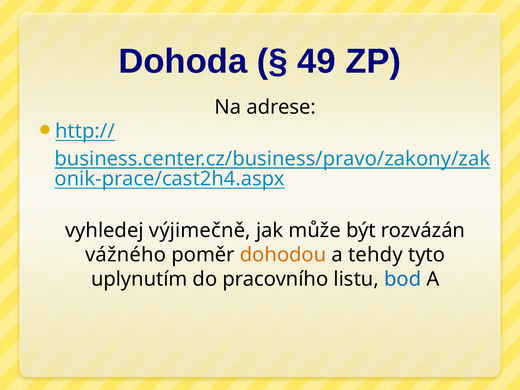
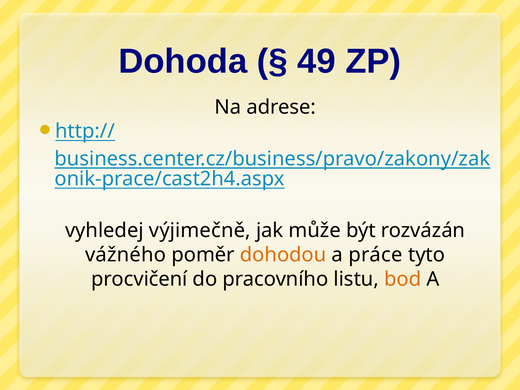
tehdy: tehdy -> práce (375, 255)
uplynutím: uplynutím -> procvičení (139, 279)
bod colour: blue -> orange (403, 279)
